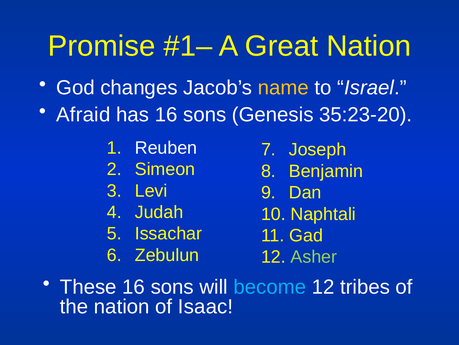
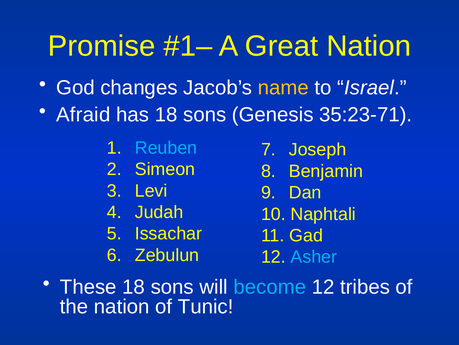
has 16: 16 -> 18 (166, 114)
35:23-20: 35:23-20 -> 35:23-71 (366, 114)
Reuben colour: white -> light blue (166, 148)
Asher colour: light green -> light blue (314, 257)
These 16: 16 -> 18 (134, 287)
Isaac: Isaac -> Tunic (206, 306)
